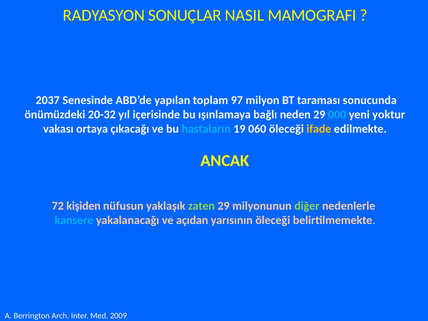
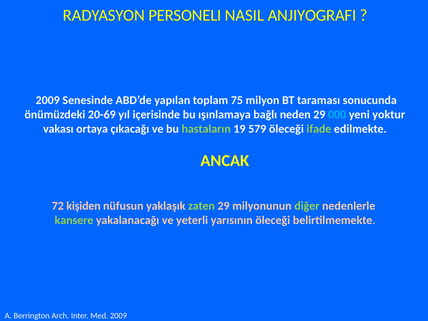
SONUÇLAR: SONUÇLAR -> PERSONELI (185, 15)
MAMOGRAFI: MAMOGRAFI -> ANJIYOGRAFI (312, 15)
2037: 2037 -> 2009 (48, 100)
97: 97 -> 75 (237, 100)
20-32: 20-32 -> 20-69 (102, 115)
hastaların colour: light blue -> light green (206, 129)
060: 060 -> 579 (257, 129)
ifade colour: yellow -> light green (319, 129)
kansere colour: light blue -> light green (74, 220)
açıdan: açıdan -> yeterli (192, 220)
